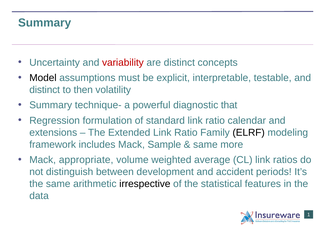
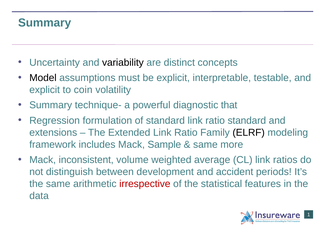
variability colour: red -> black (123, 62)
distinct: distinct -> explicit (45, 90)
then: then -> coin (83, 90)
ratio calendar: calendar -> standard (247, 120)
appropriate: appropriate -> inconsistent (86, 160)
irrespective colour: black -> red (145, 184)
